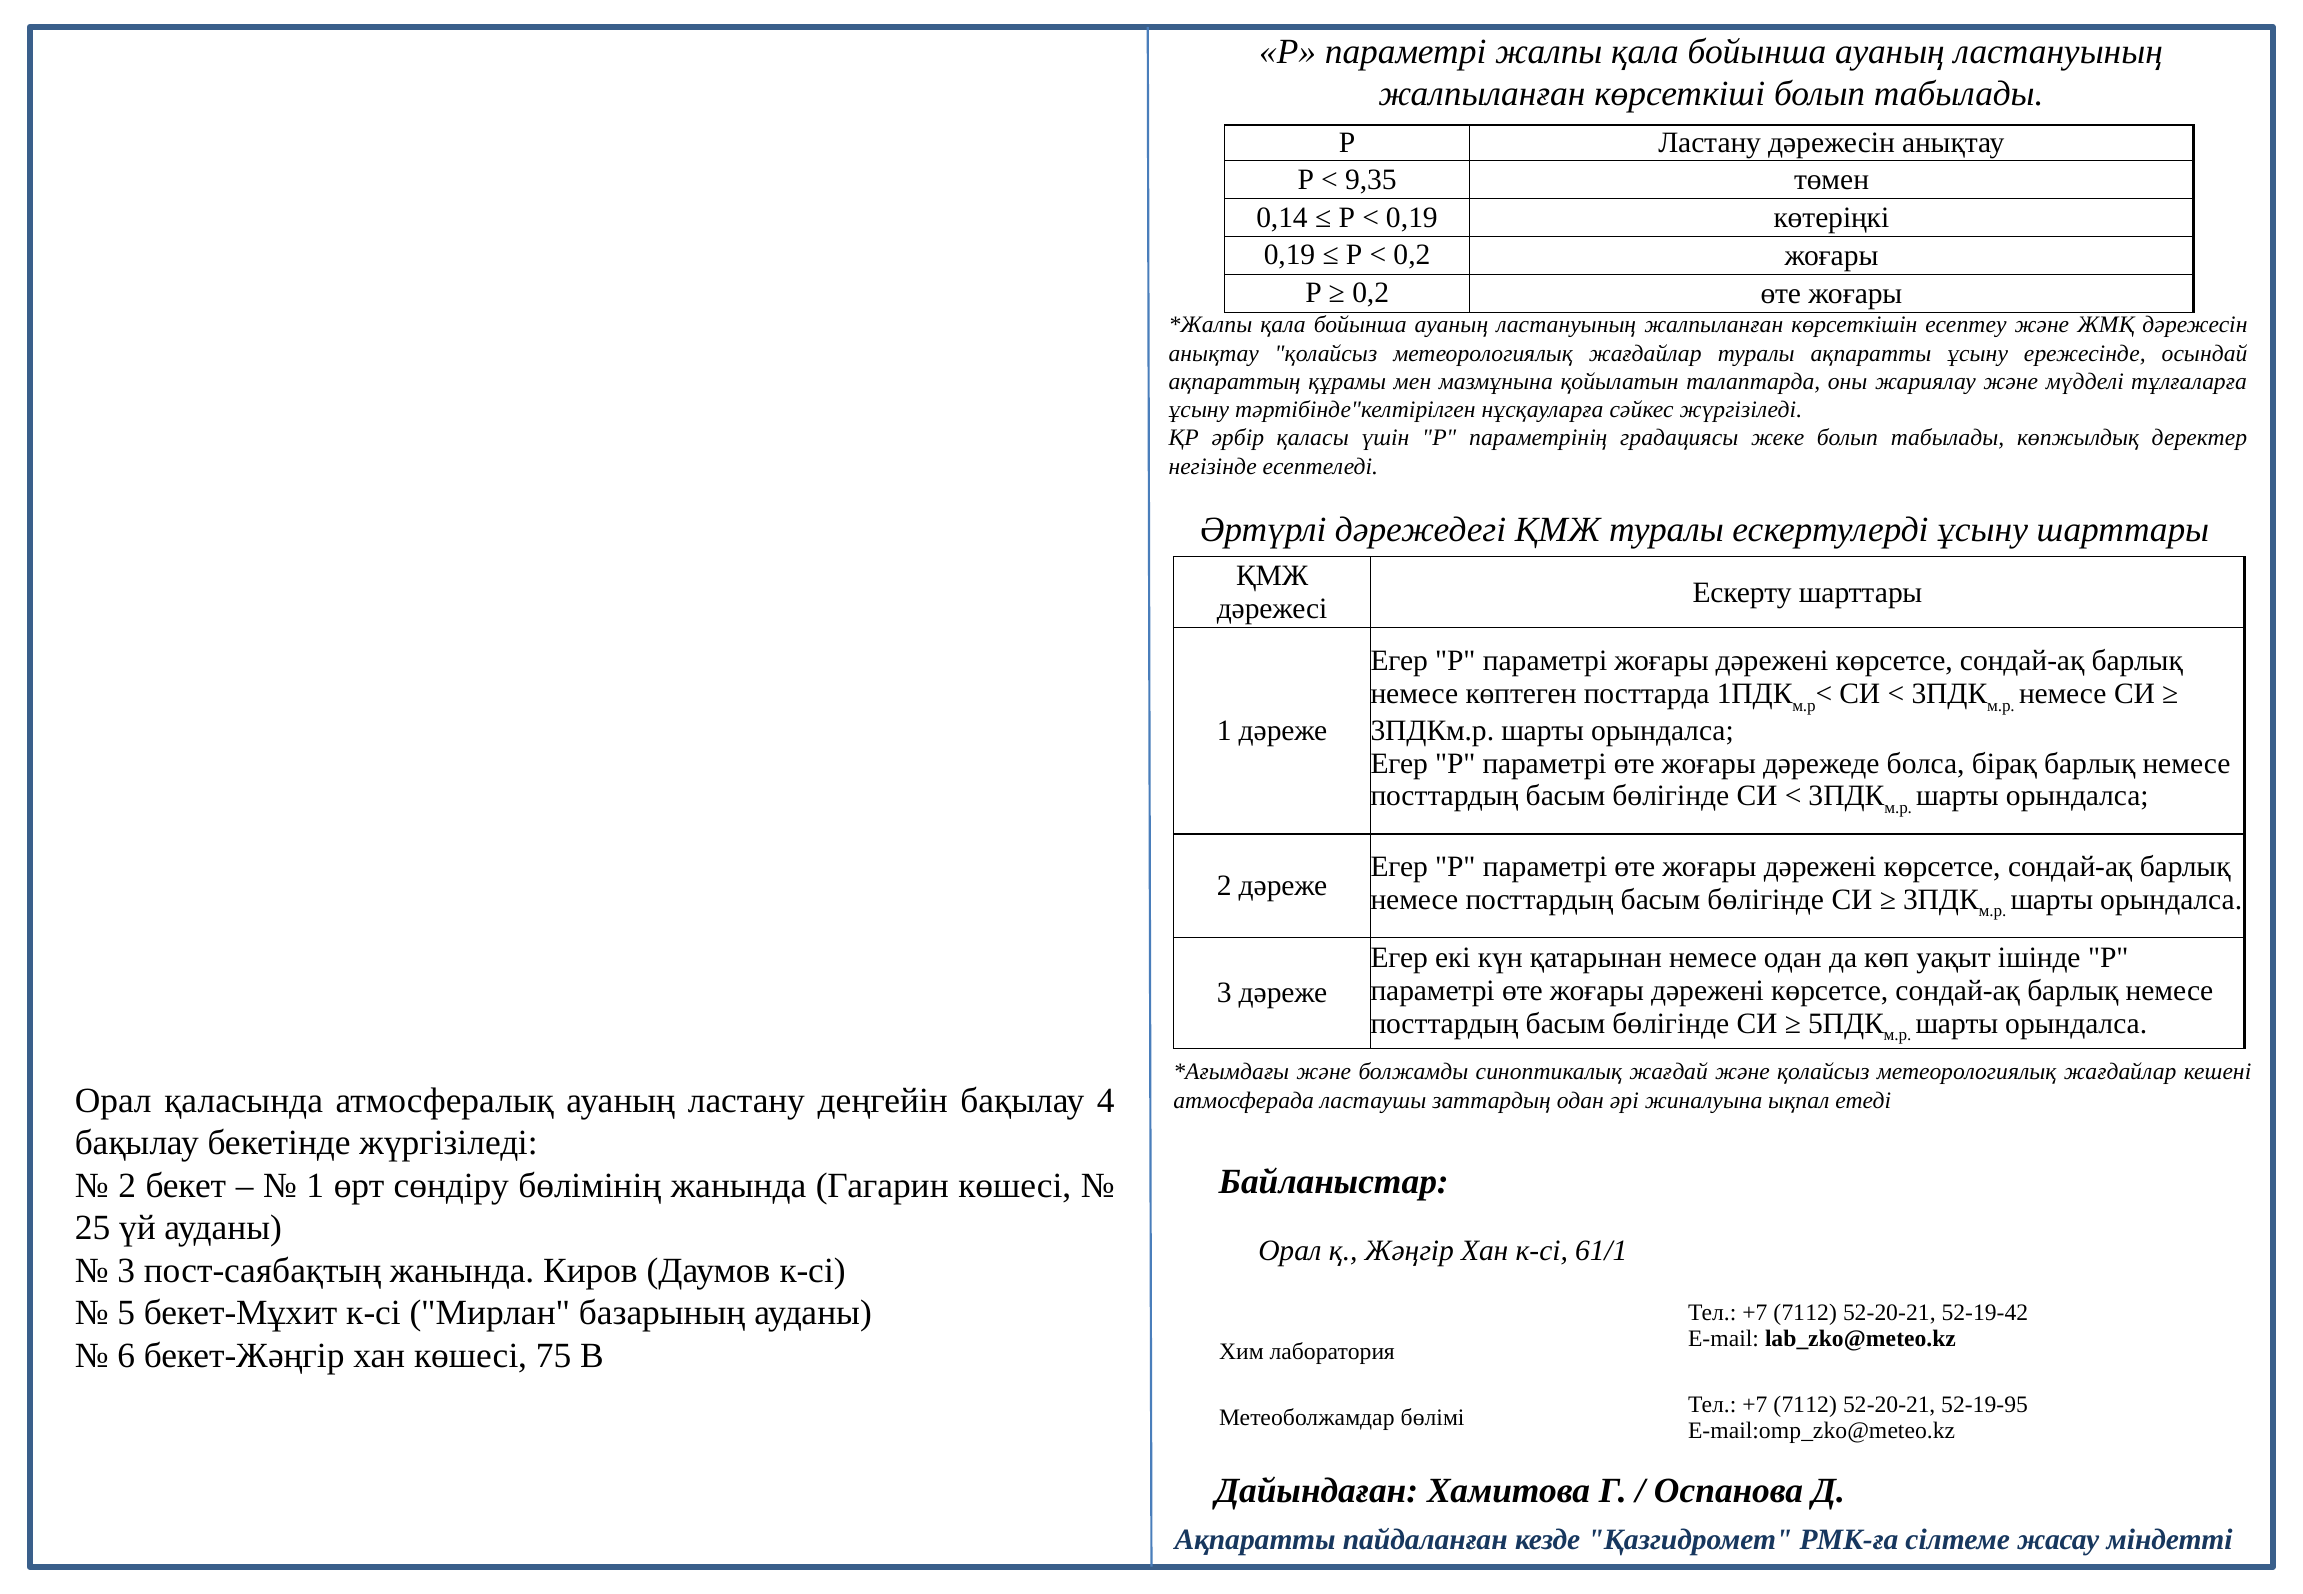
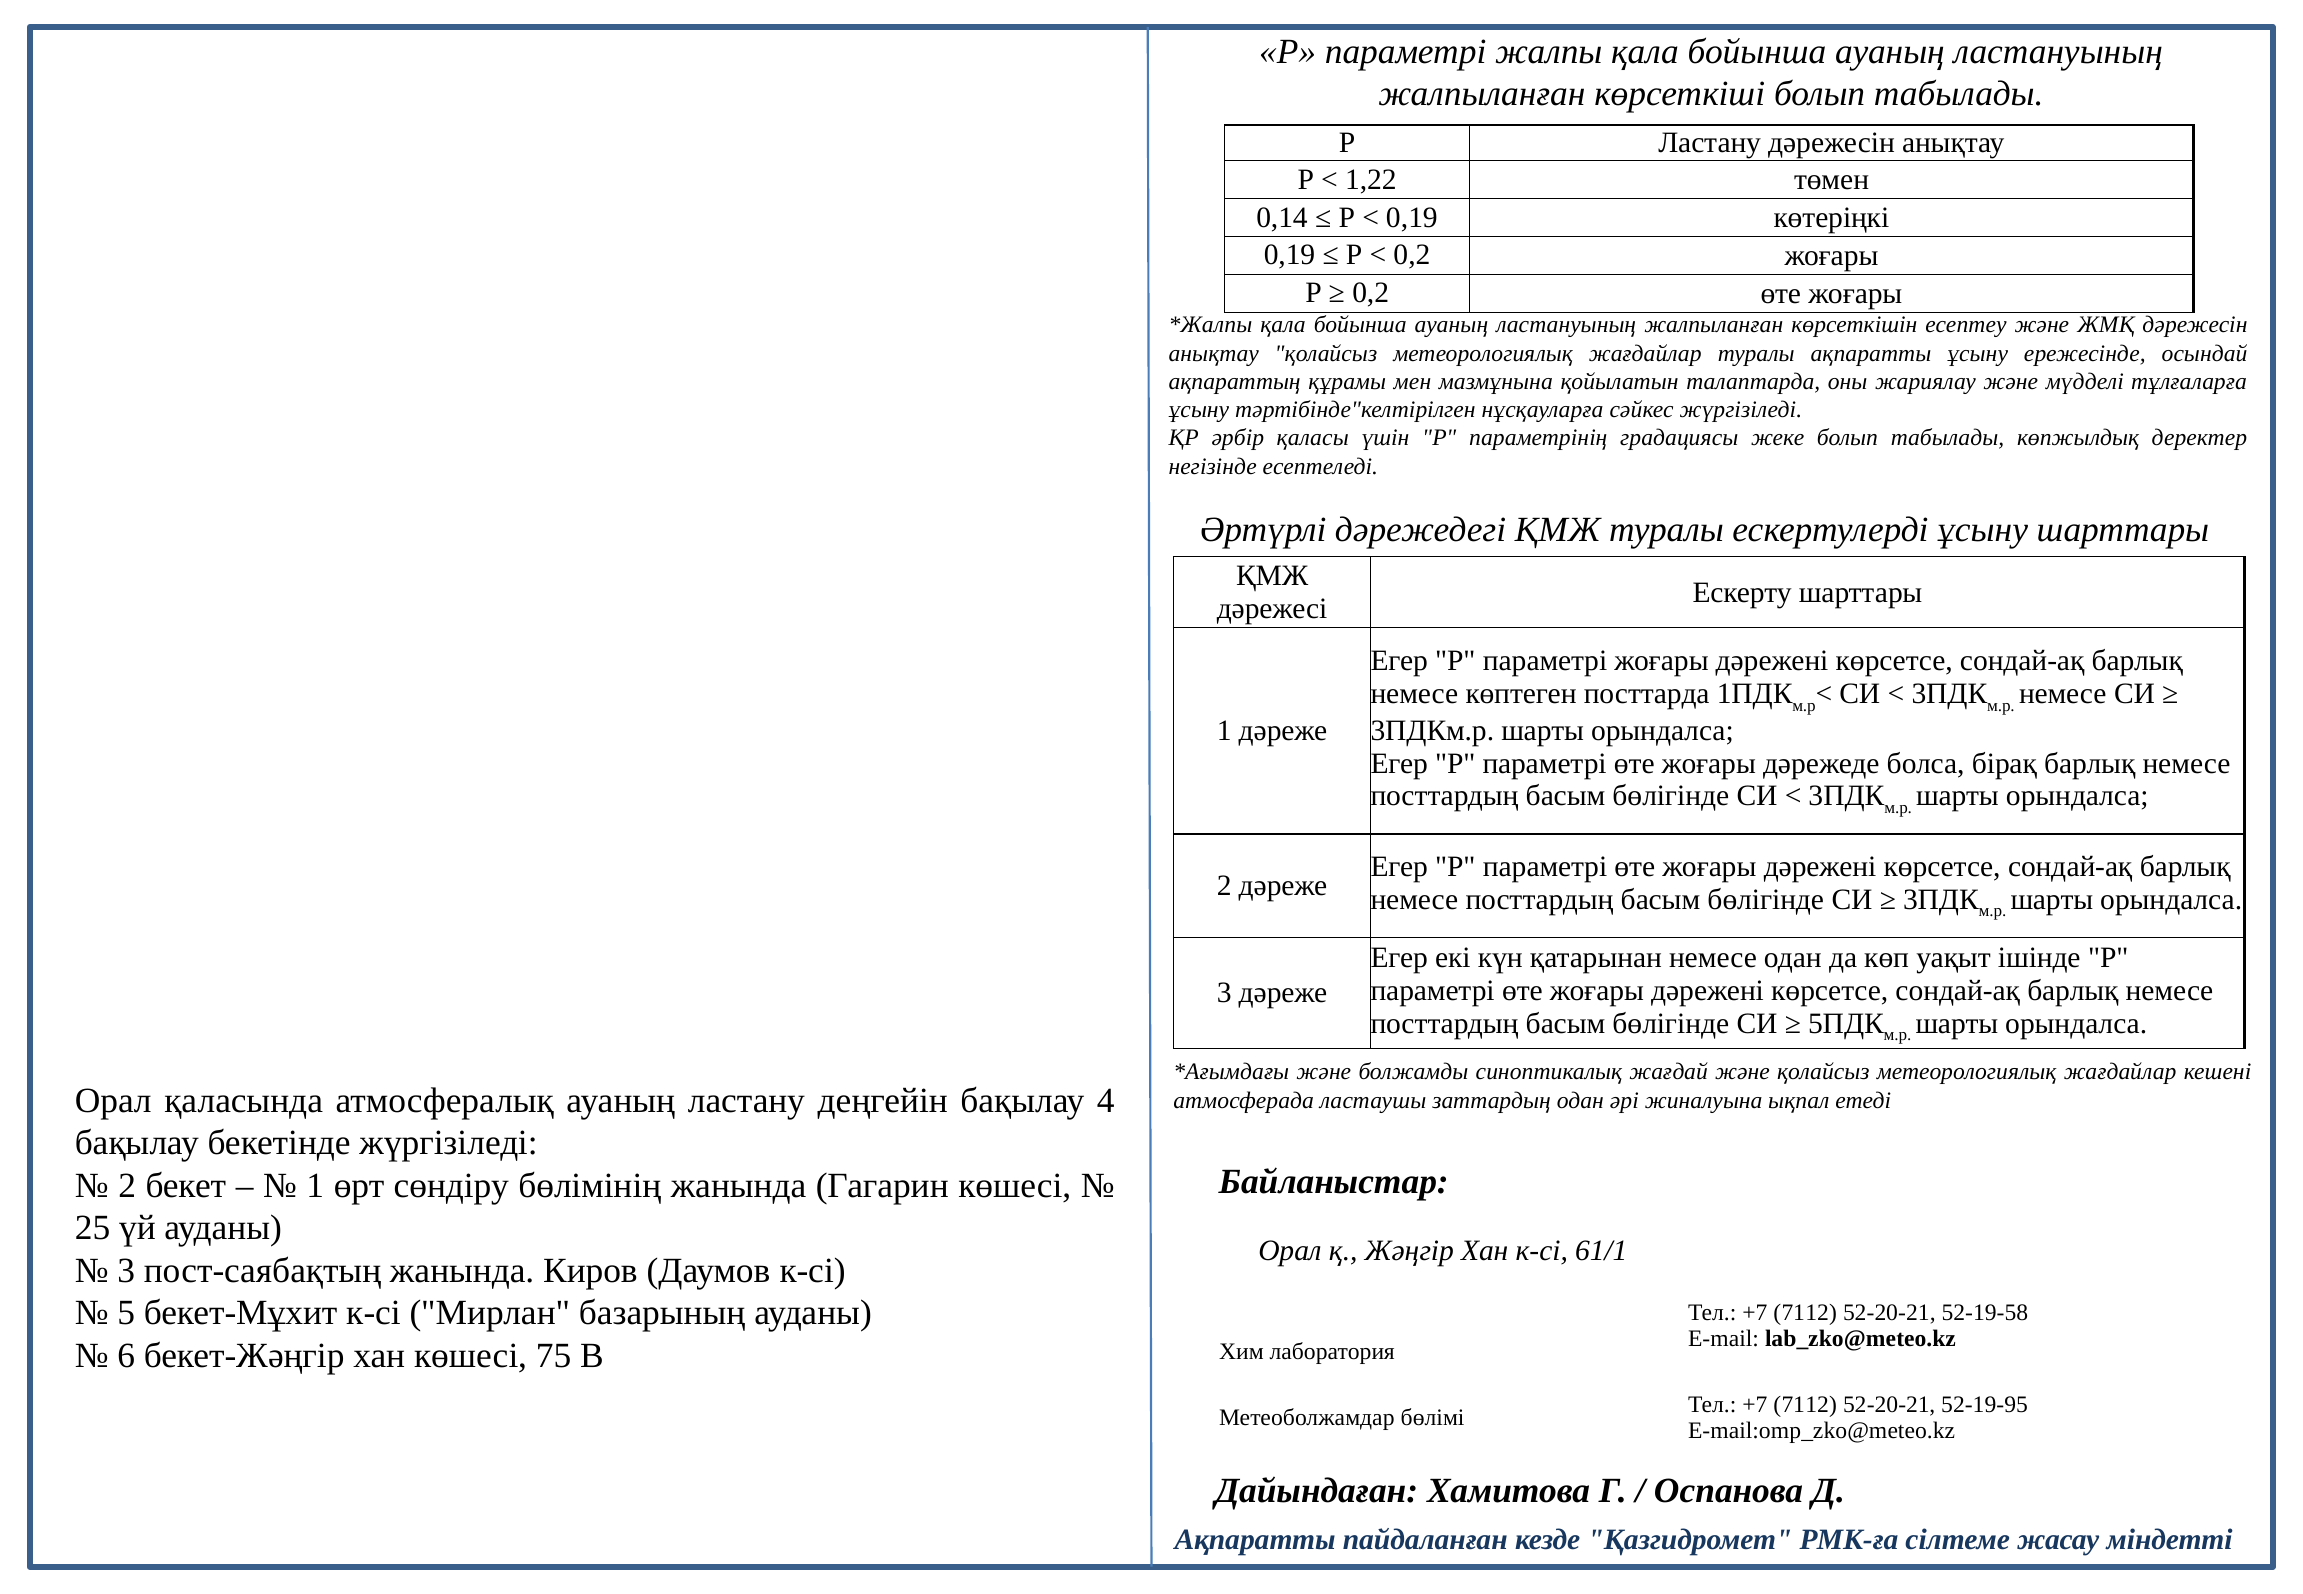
9,35: 9,35 -> 1,22 (1371, 179)
52-19-42: 52-19-42 -> 52-19-58 (1985, 1313)
